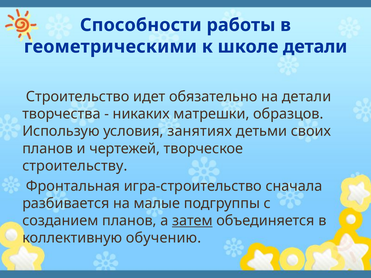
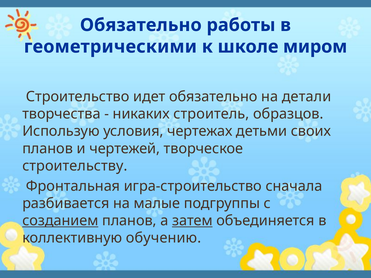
Способности: Способности -> Обязательно (141, 25)
школе детали: детали -> миром (315, 47)
матрешки: матрешки -> строитель (211, 114)
занятиях: занятиях -> чертежах (200, 131)
созданием underline: none -> present (60, 221)
